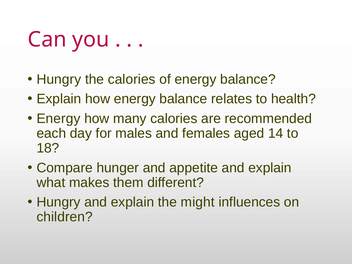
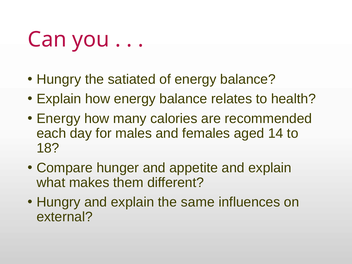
the calories: calories -> satiated (132, 79)
might: might -> same (198, 202)
children: children -> external (65, 217)
